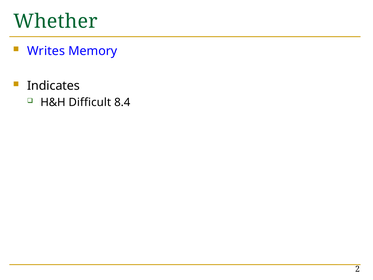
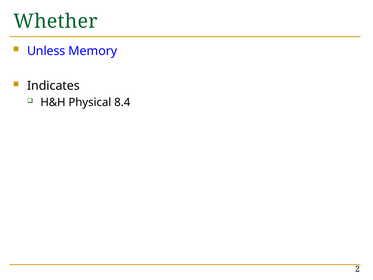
Writes: Writes -> Unless (46, 51)
Difficult: Difficult -> Physical (90, 102)
